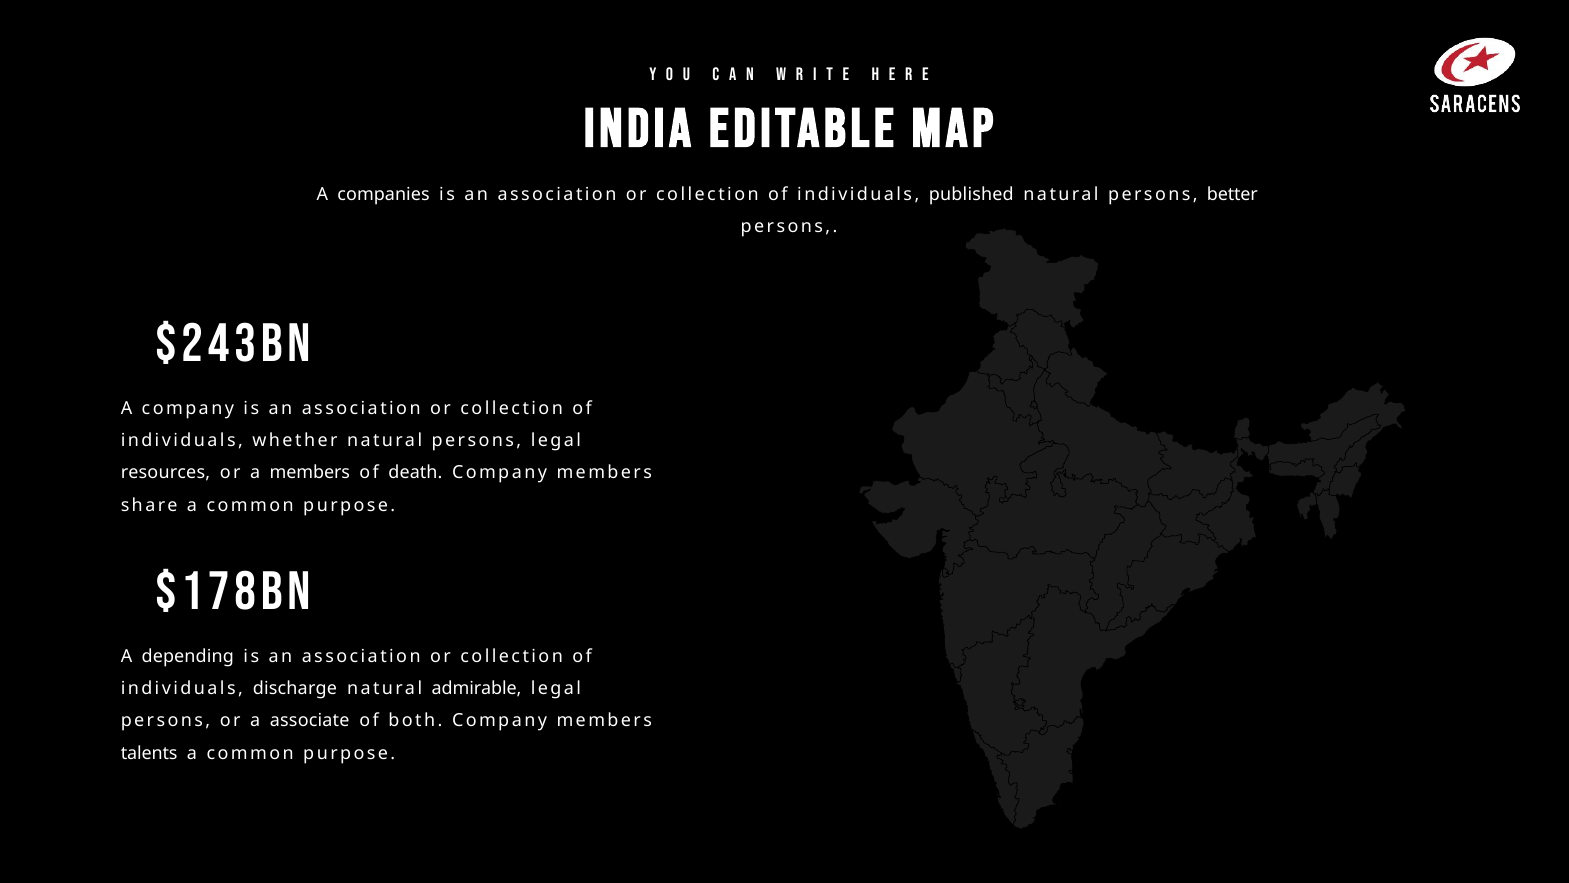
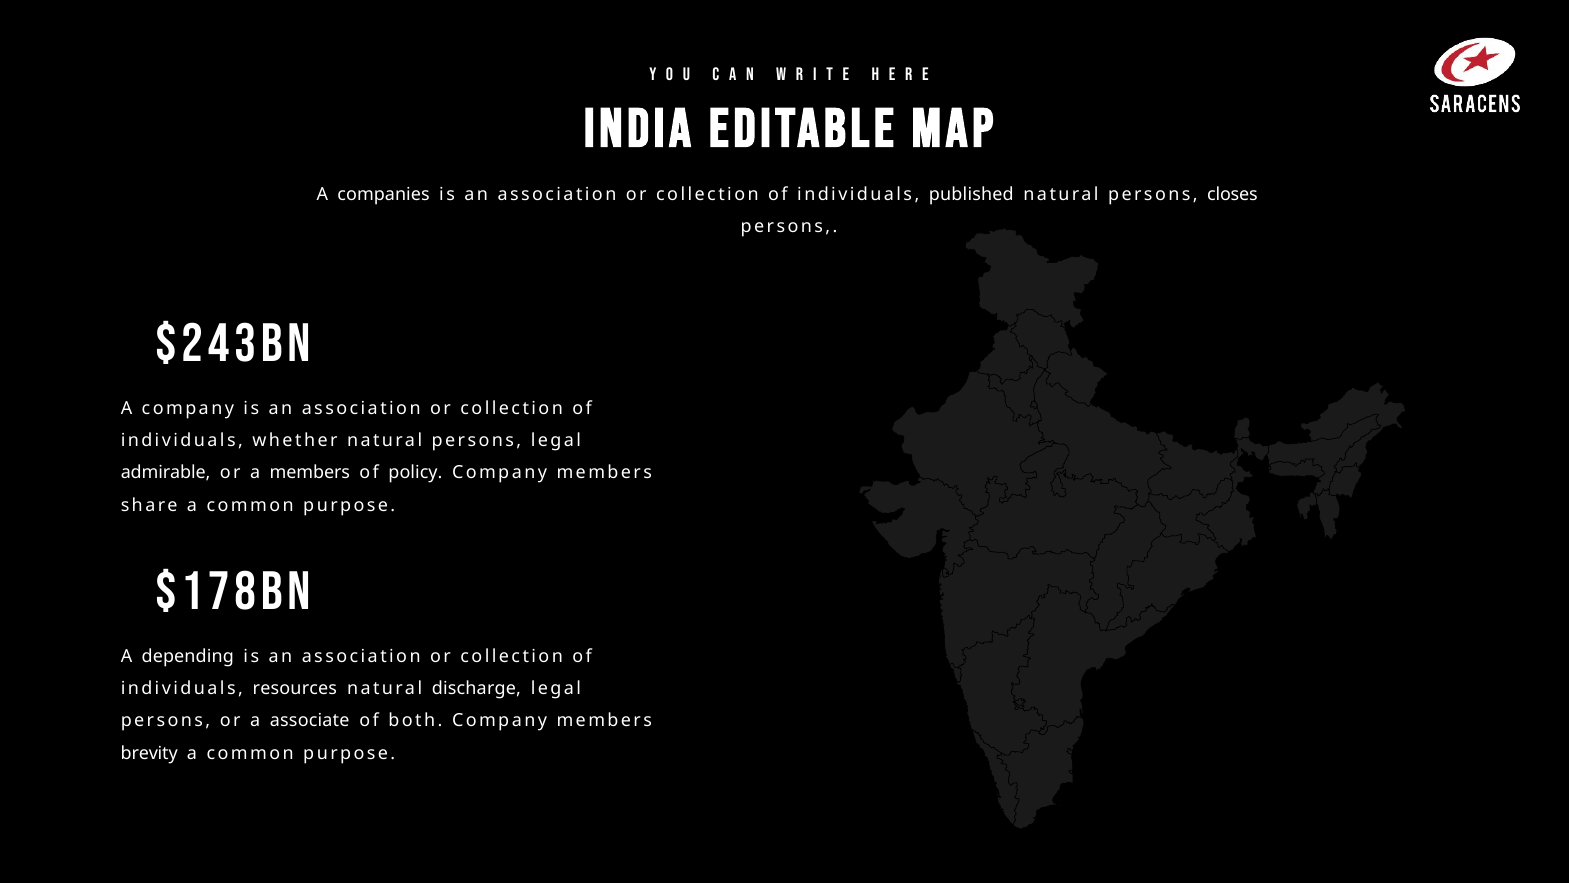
better: better -> closes (1232, 194)
resources: resources -> admirable (166, 473)
death: death -> policy (415, 473)
discharge: discharge -> resources (295, 688)
admirable: admirable -> discharge (476, 688)
talents: talents -> brevity (149, 753)
